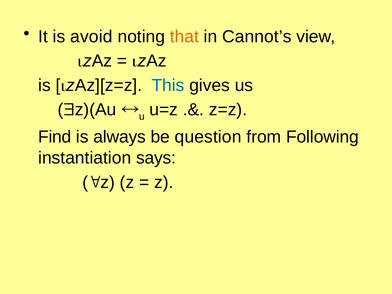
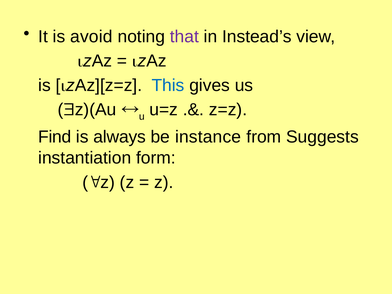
that colour: orange -> purple (184, 37)
Cannot’s: Cannot’s -> Instead’s (257, 37)
question: question -> instance (208, 137)
Following: Following -> Suggests (322, 137)
says: says -> form (156, 158)
